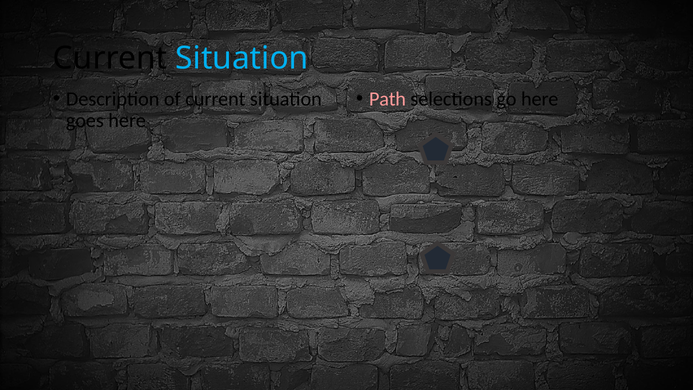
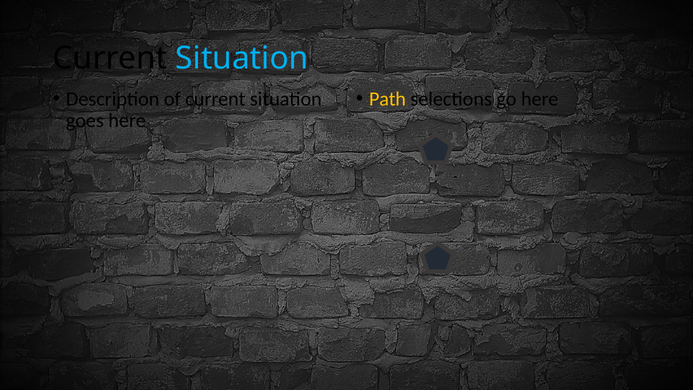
Path colour: pink -> yellow (387, 99)
